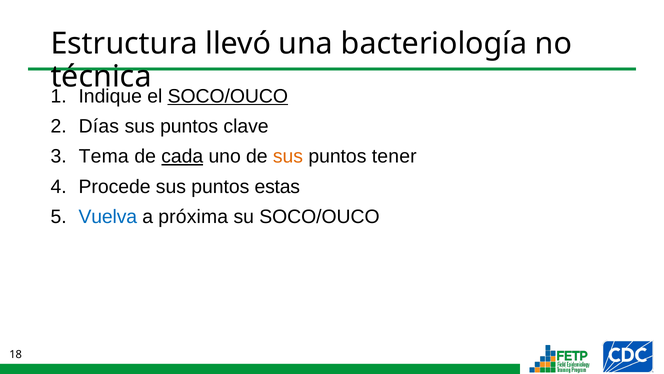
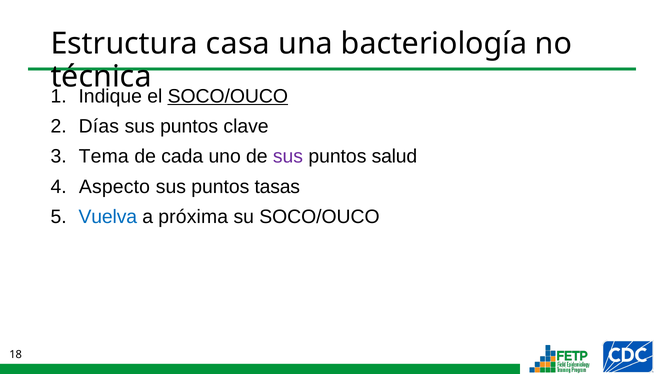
llevó: llevó -> casa (238, 44)
cada underline: present -> none (182, 156)
sus colour: orange -> purple (288, 156)
tener: tener -> salud (394, 156)
Procede: Procede -> Aspecto (114, 186)
estas: estas -> tasas (277, 186)
